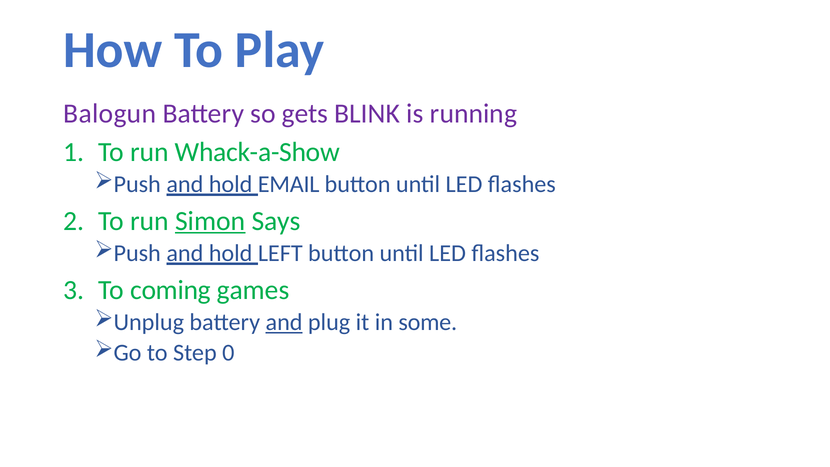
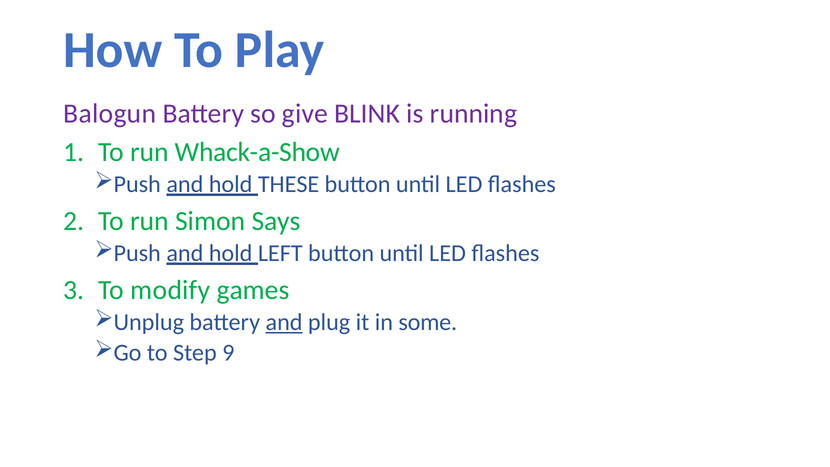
gets: gets -> give (305, 113)
EMAIL: EMAIL -> THESE (289, 184)
Simon underline: present -> none (210, 221)
coming: coming -> modify (170, 290)
0: 0 -> 9 (228, 353)
